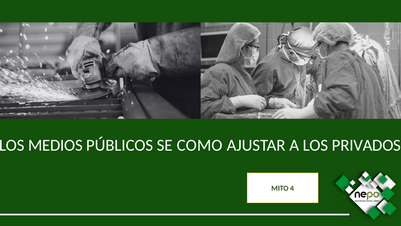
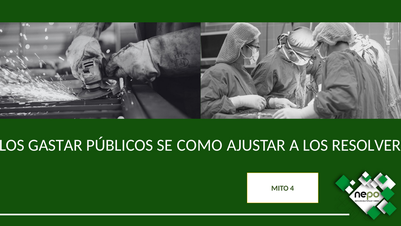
MEDIOS: MEDIOS -> GASTAR (55, 145)
PRIVADOS: PRIVADOS -> RESOLVER (366, 145)
